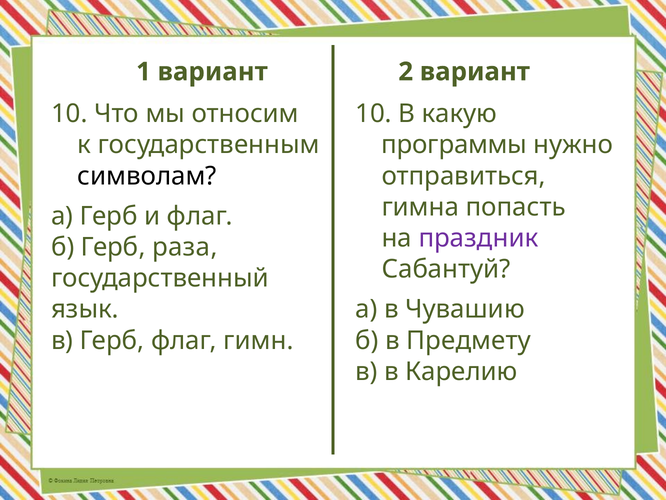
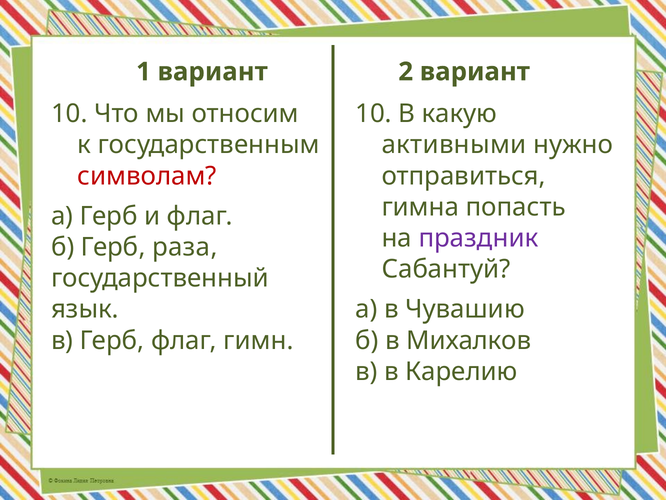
программы: программы -> активными (454, 145)
символам colour: black -> red (147, 176)
Предмету: Предмету -> Михалков (469, 340)
